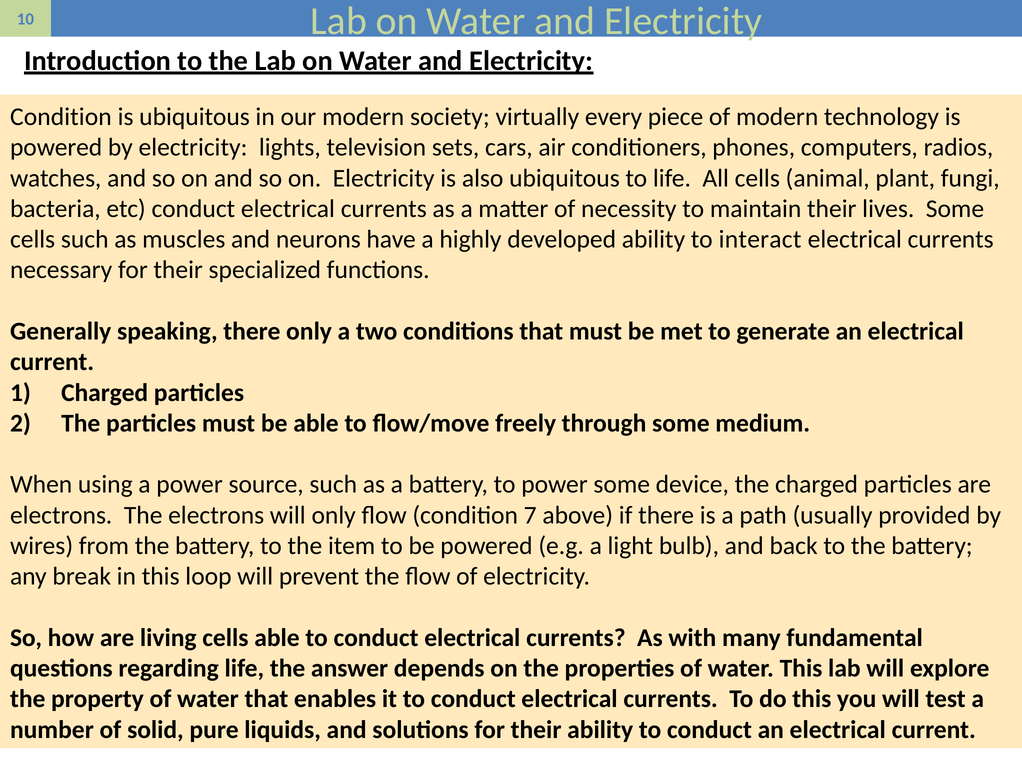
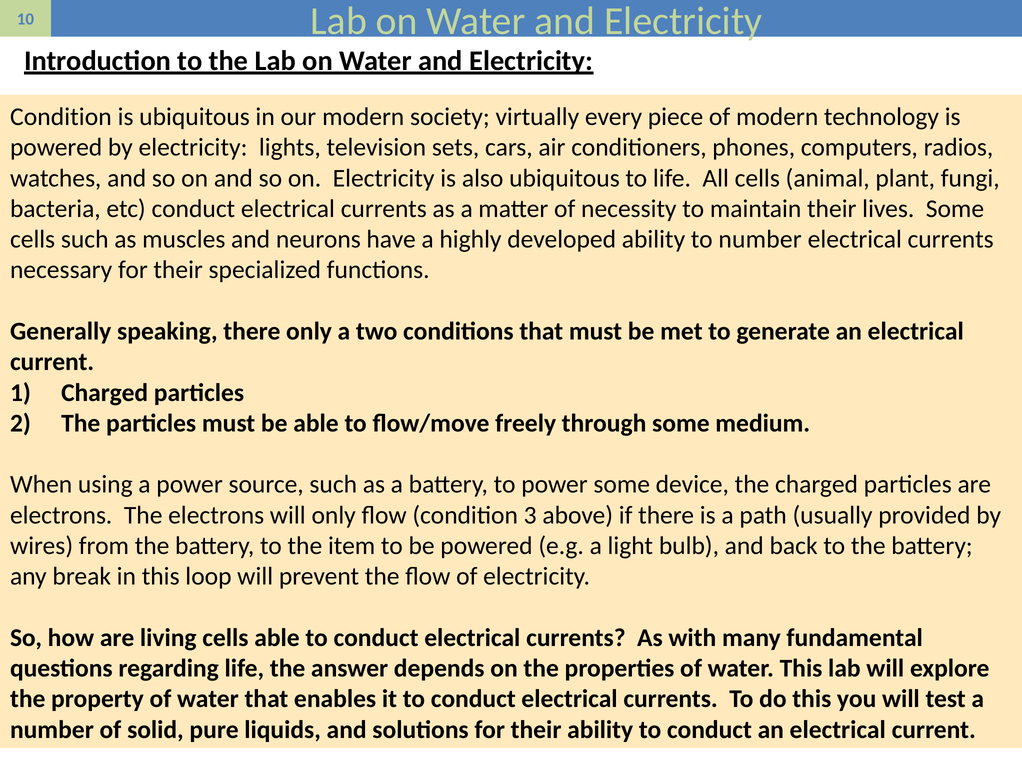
to interact: interact -> number (760, 240)
7: 7 -> 3 (530, 515)
